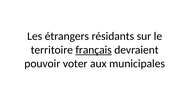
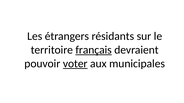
voter underline: none -> present (75, 64)
